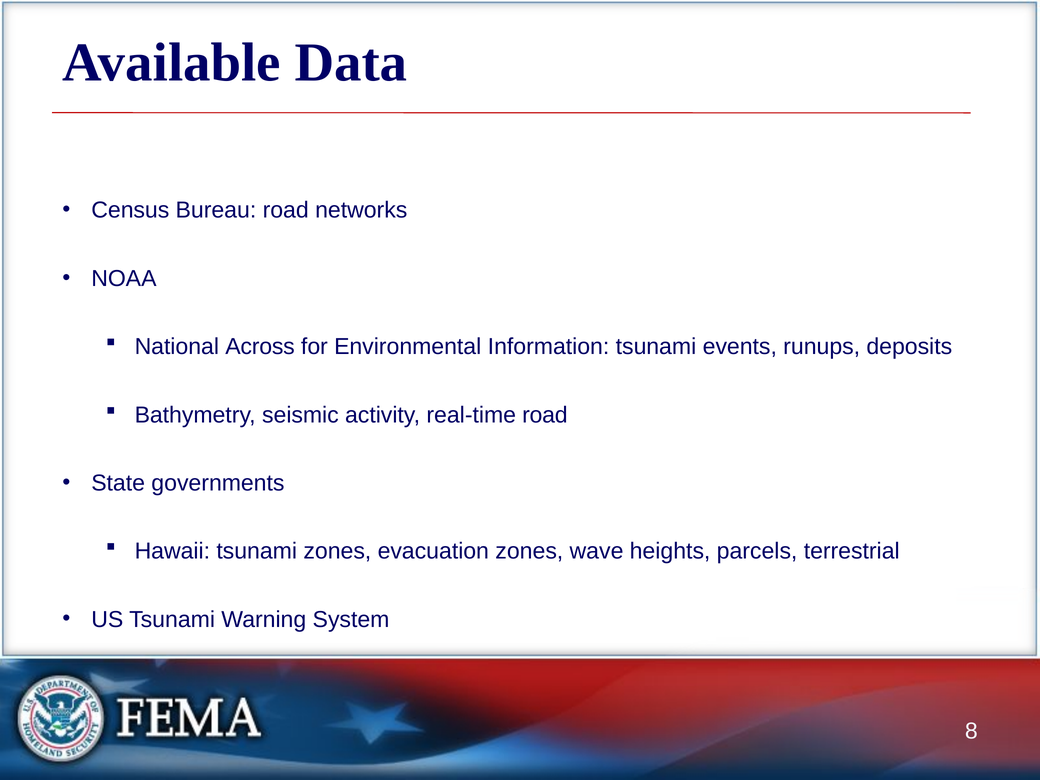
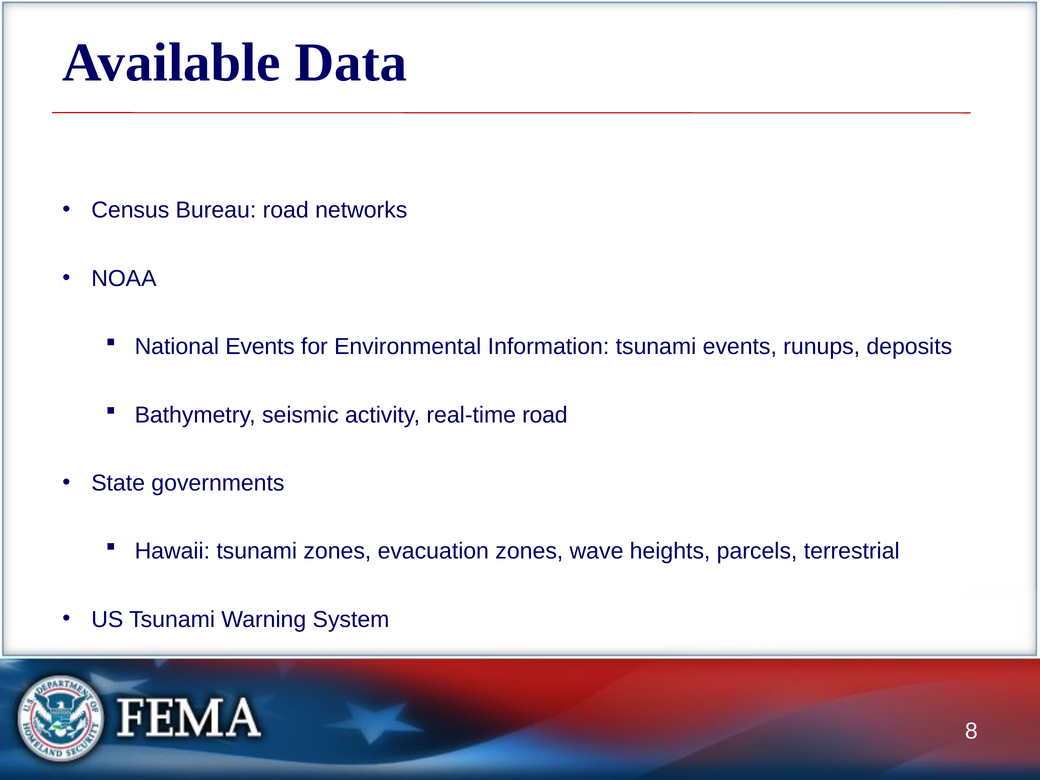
National Across: Across -> Events (260, 347)
